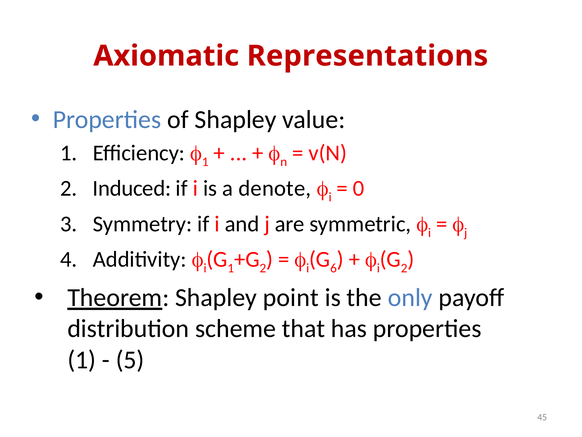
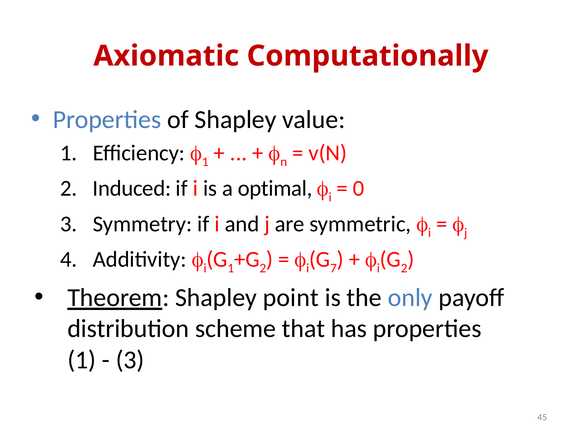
Representations: Representations -> Computationally (368, 56)
denote: denote -> optimal (275, 188)
6: 6 -> 7 (334, 268)
5: 5 -> 3 (130, 359)
